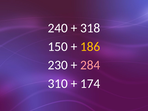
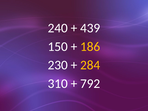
318: 318 -> 439 (90, 28)
284 colour: pink -> yellow (90, 65)
174: 174 -> 792 (90, 84)
